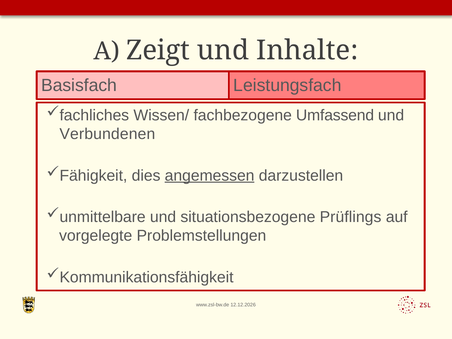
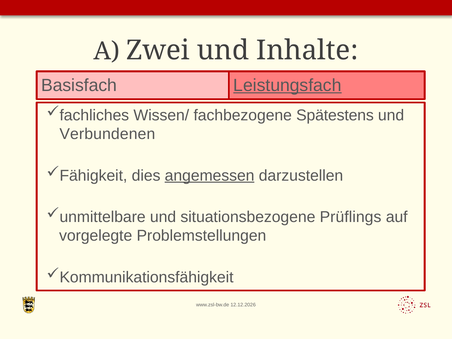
Zeigt: Zeigt -> Zwei (158, 50)
Leistungsfach underline: none -> present (287, 85)
Umfassend: Umfassend -> Spätestens (335, 115)
